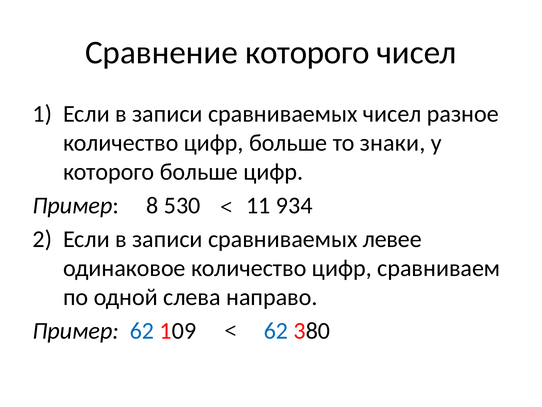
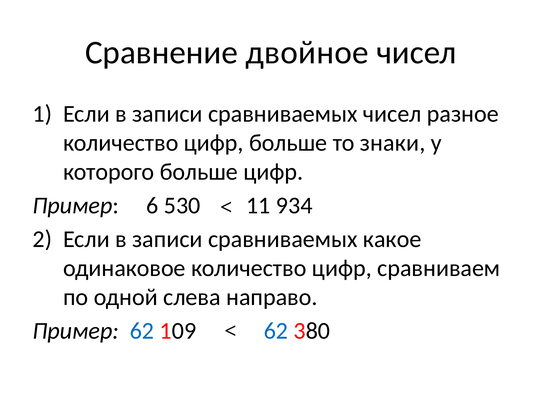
Сравнение которого: которого -> двойное (307, 52)
8: 8 -> 6 (152, 205)
левее: левее -> какое (392, 239)
